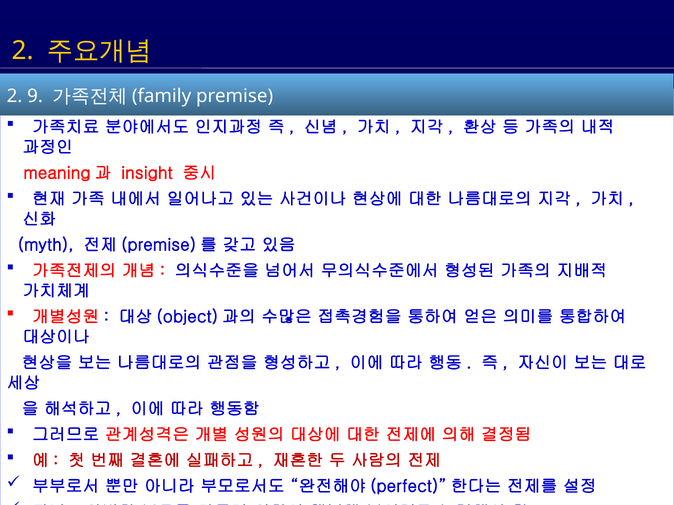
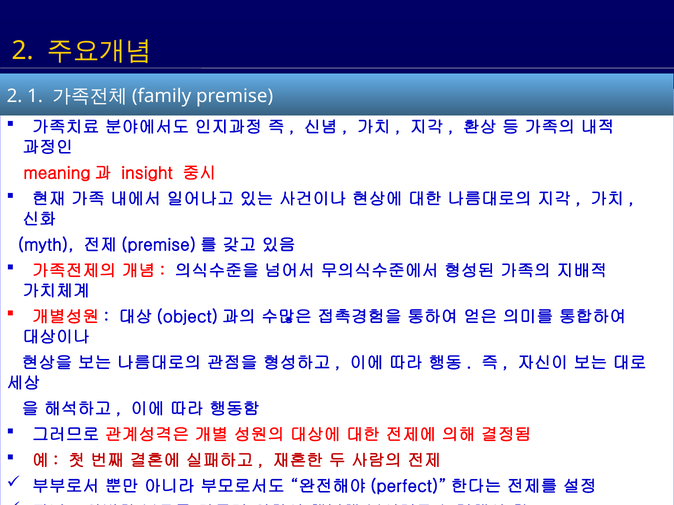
9: 9 -> 1 (35, 96)
